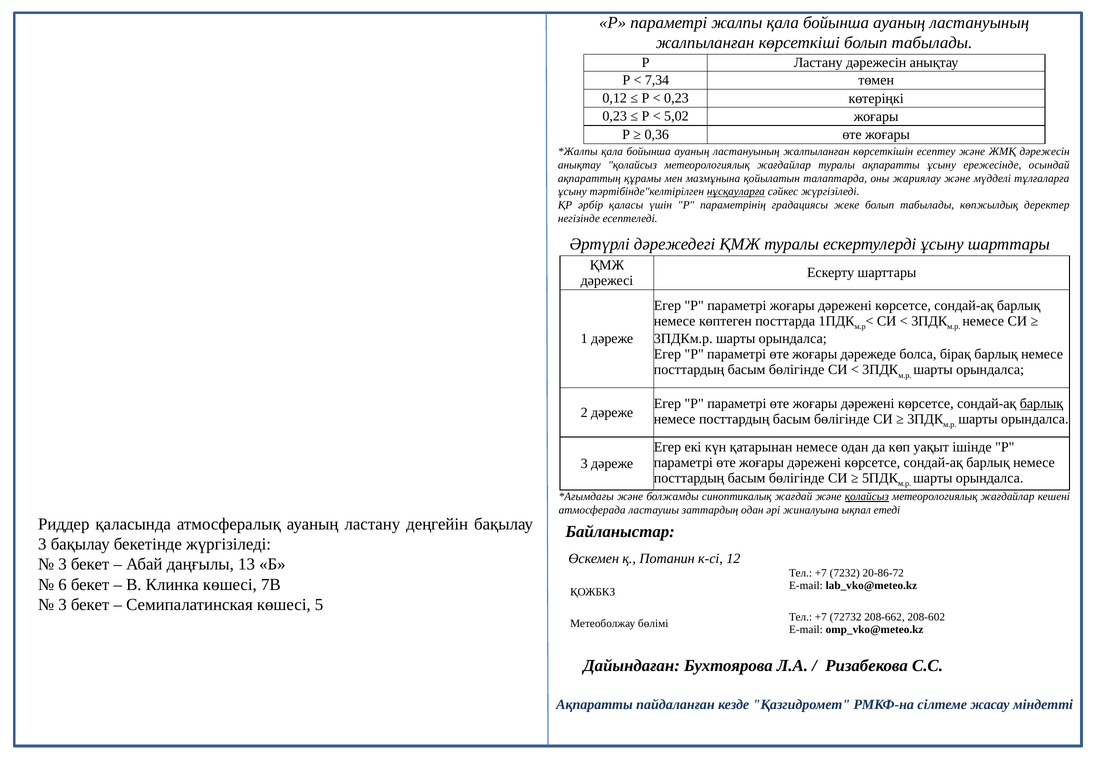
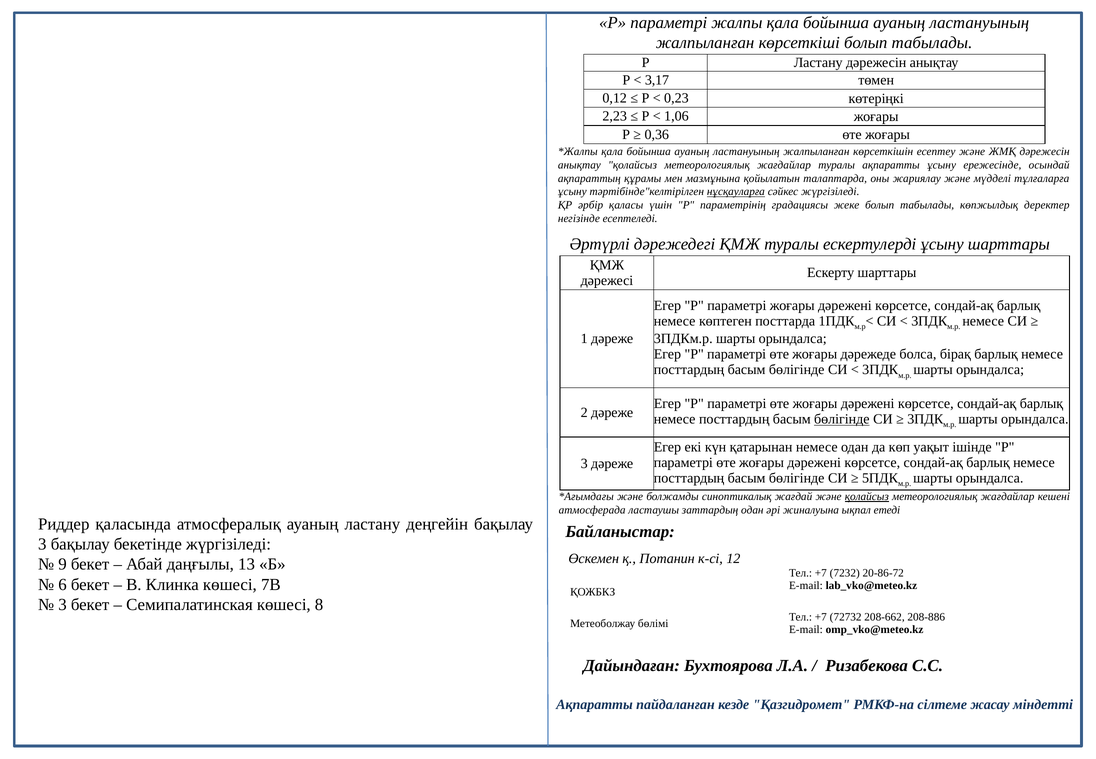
7,34: 7,34 -> 3,17 (657, 80)
0,23: 0,23 -> 2,23 (615, 116)
5,02: 5,02 -> 1,06 (676, 116)
барлық underline: present -> none (1042, 404)
бөлігінде underline: none -> present (842, 419)
3: 3 -> 9 (63, 564)
5: 5 -> 8 (319, 605)
208-602: 208-602 -> 208-886 (926, 617)
